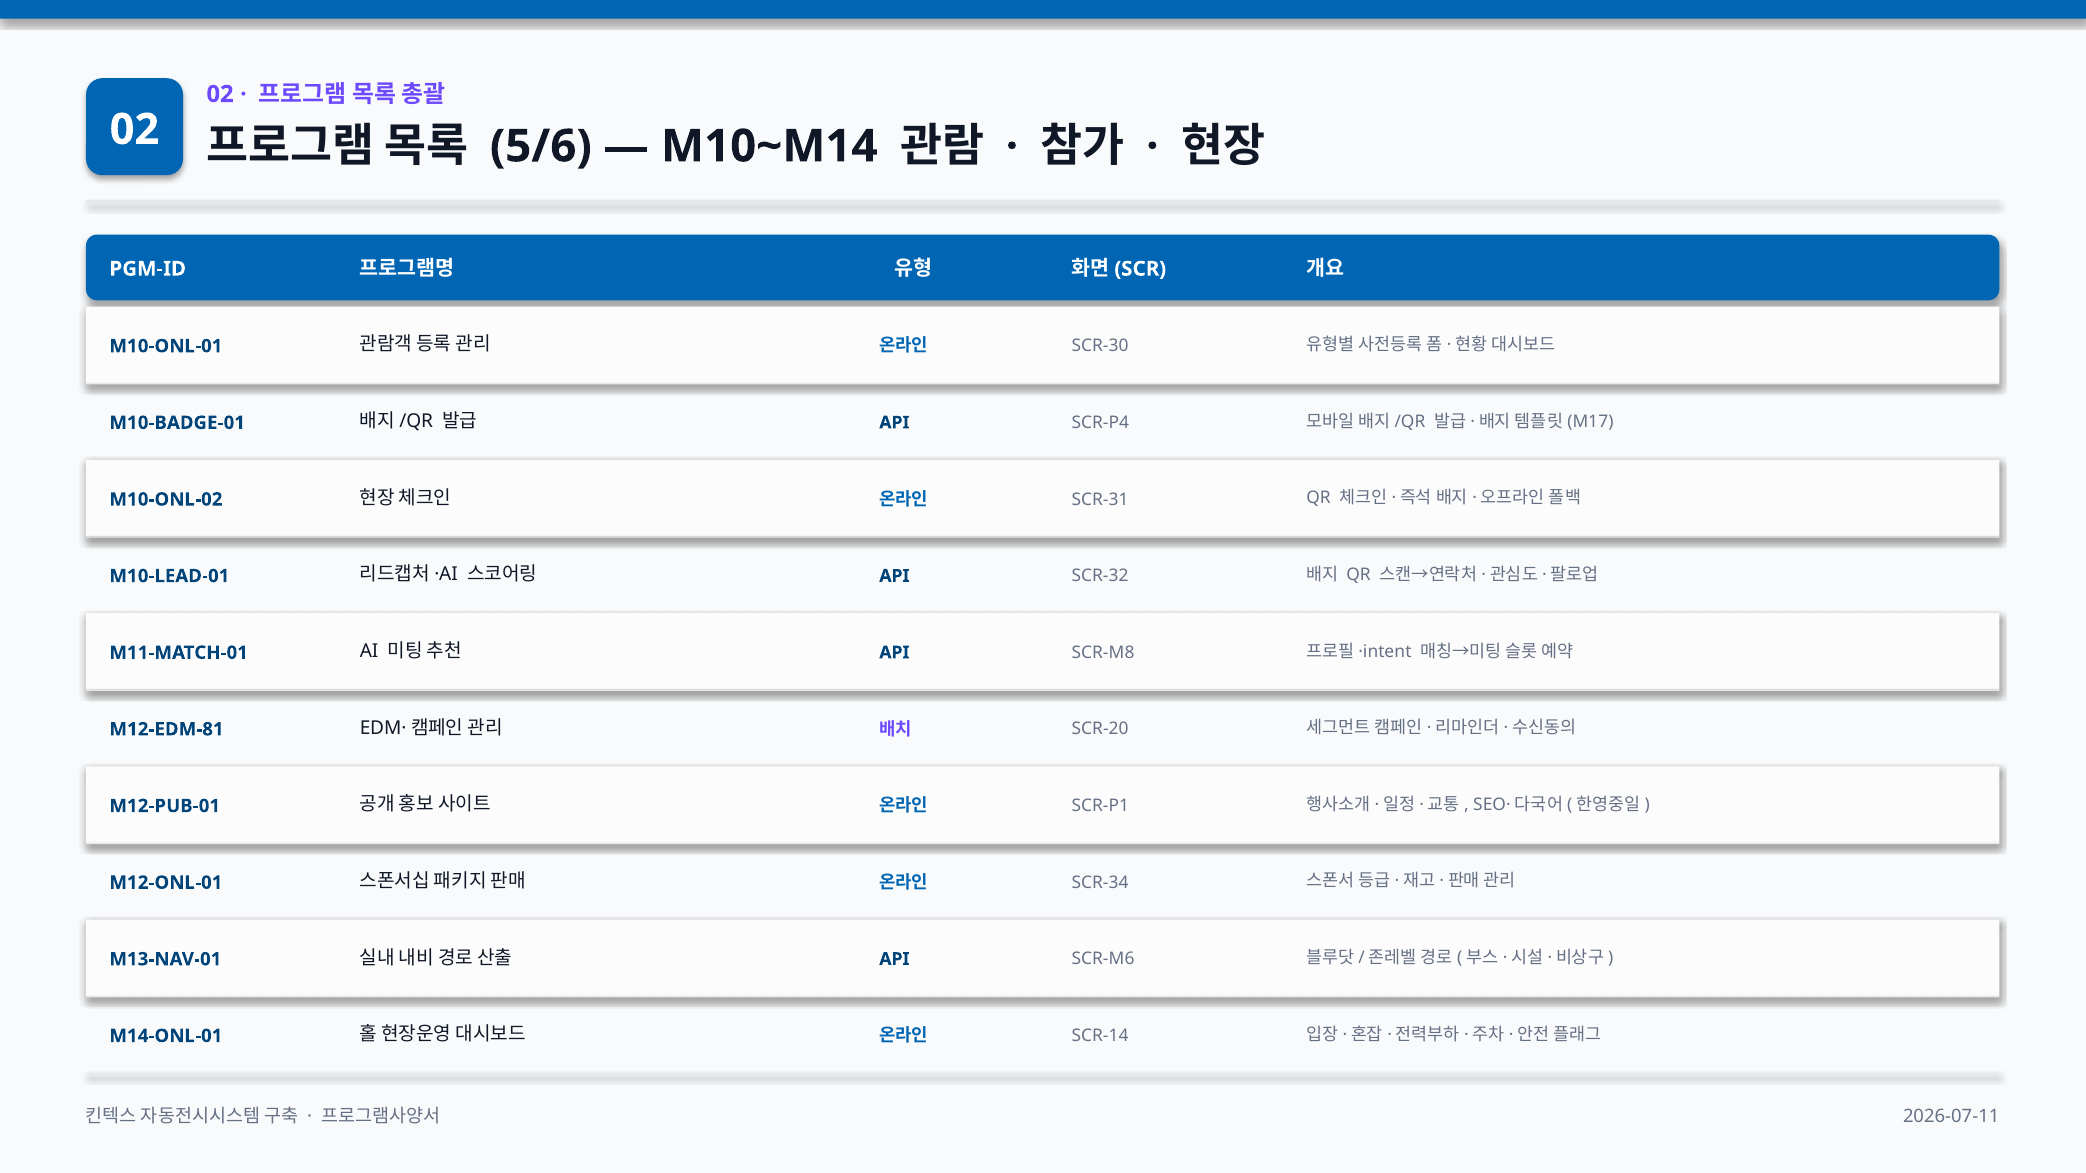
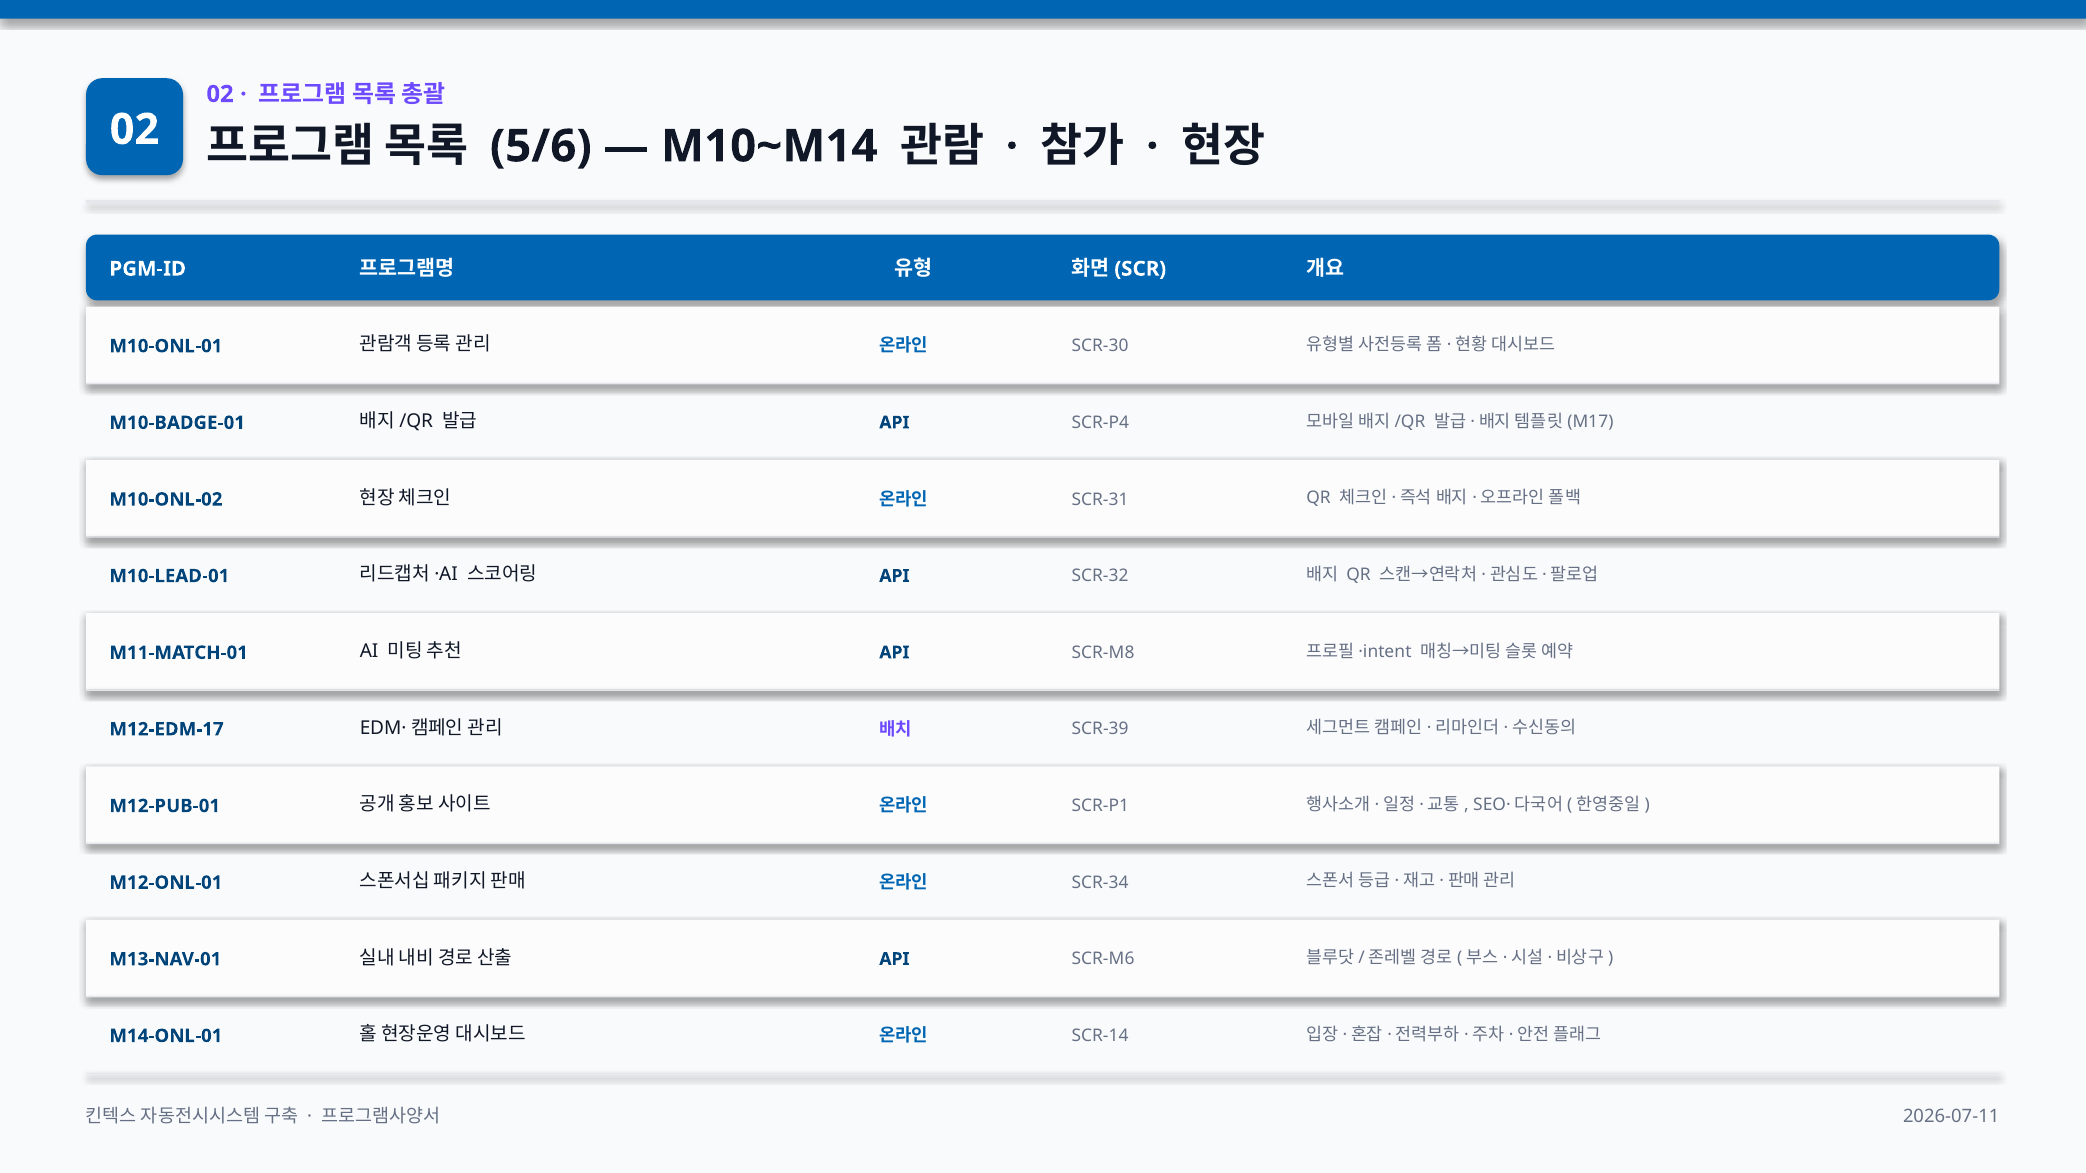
M12-EDM-81: M12-EDM-81 -> M12-EDM-17 (167, 730)
SCR-20: SCR-20 -> SCR-39 (1100, 729)
